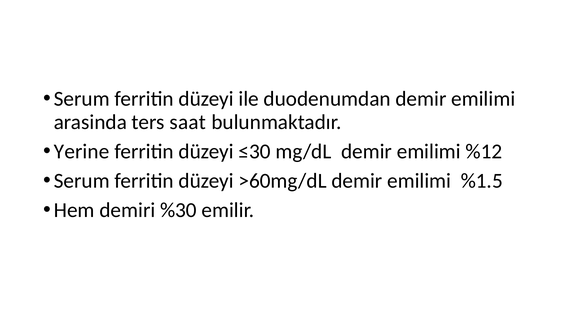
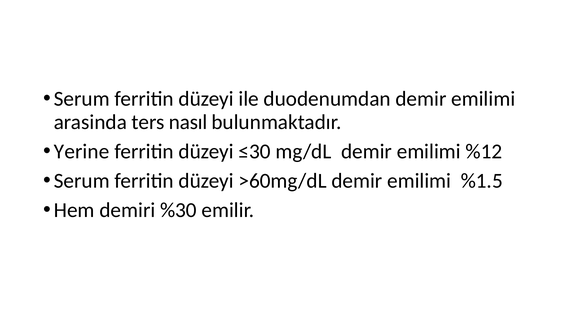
saat: saat -> nasıl (188, 122)
